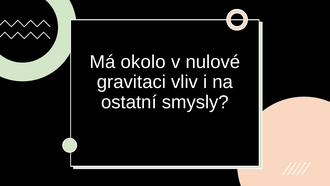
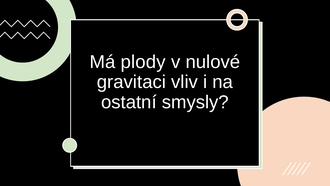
okolo: okolo -> plody (143, 62)
